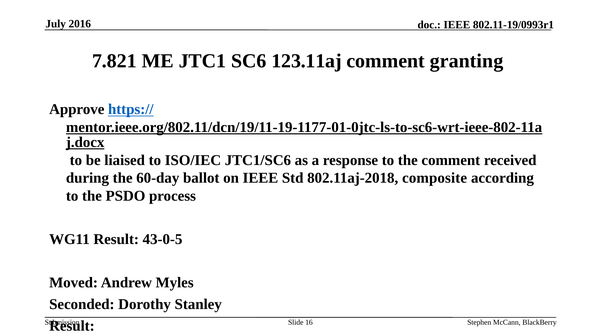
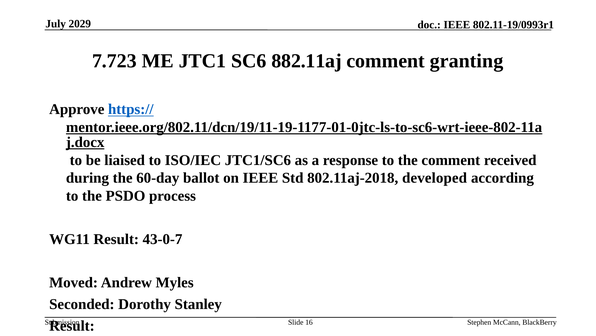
2016: 2016 -> 2029 (80, 24)
7.821: 7.821 -> 7.723 (114, 61)
123.11aj: 123.11aj -> 882.11aj (307, 61)
composite: composite -> developed (435, 178)
43-0-5: 43-0-5 -> 43-0-7 (163, 239)
